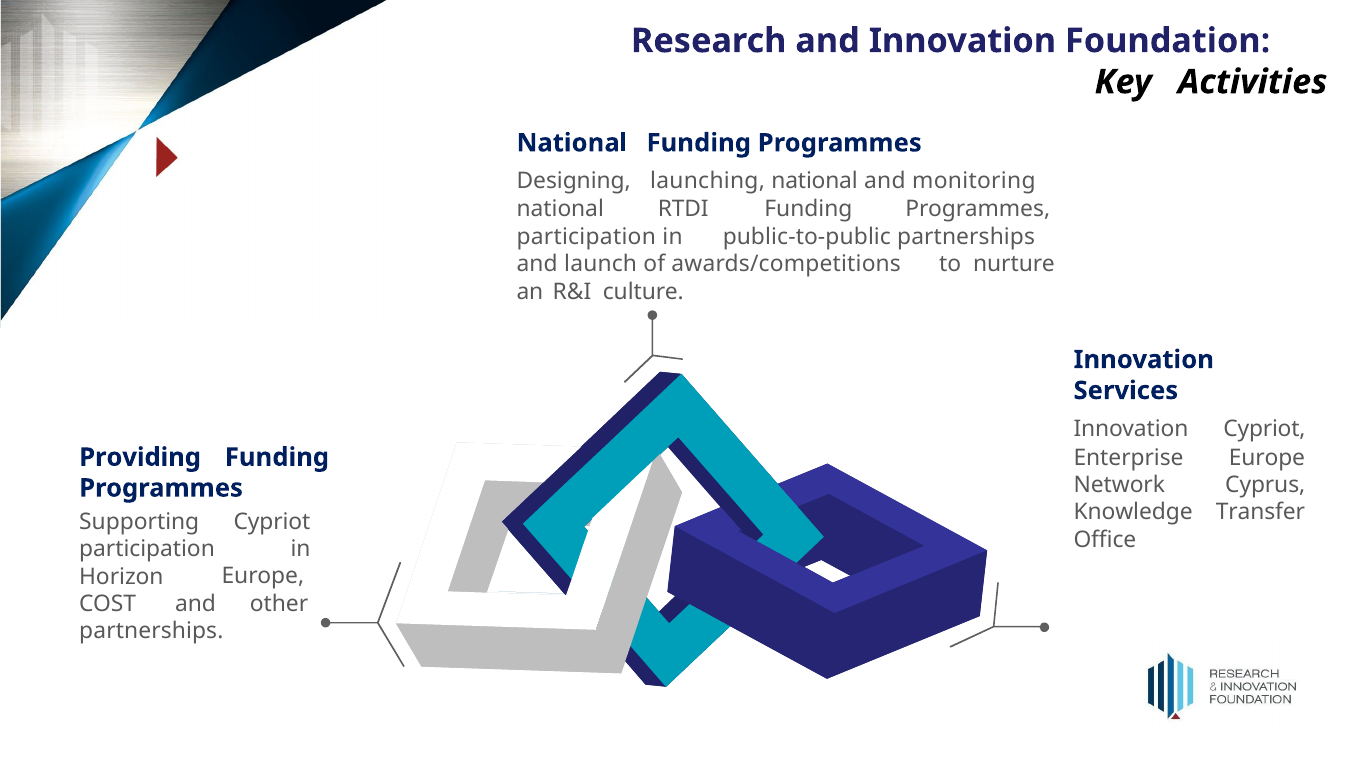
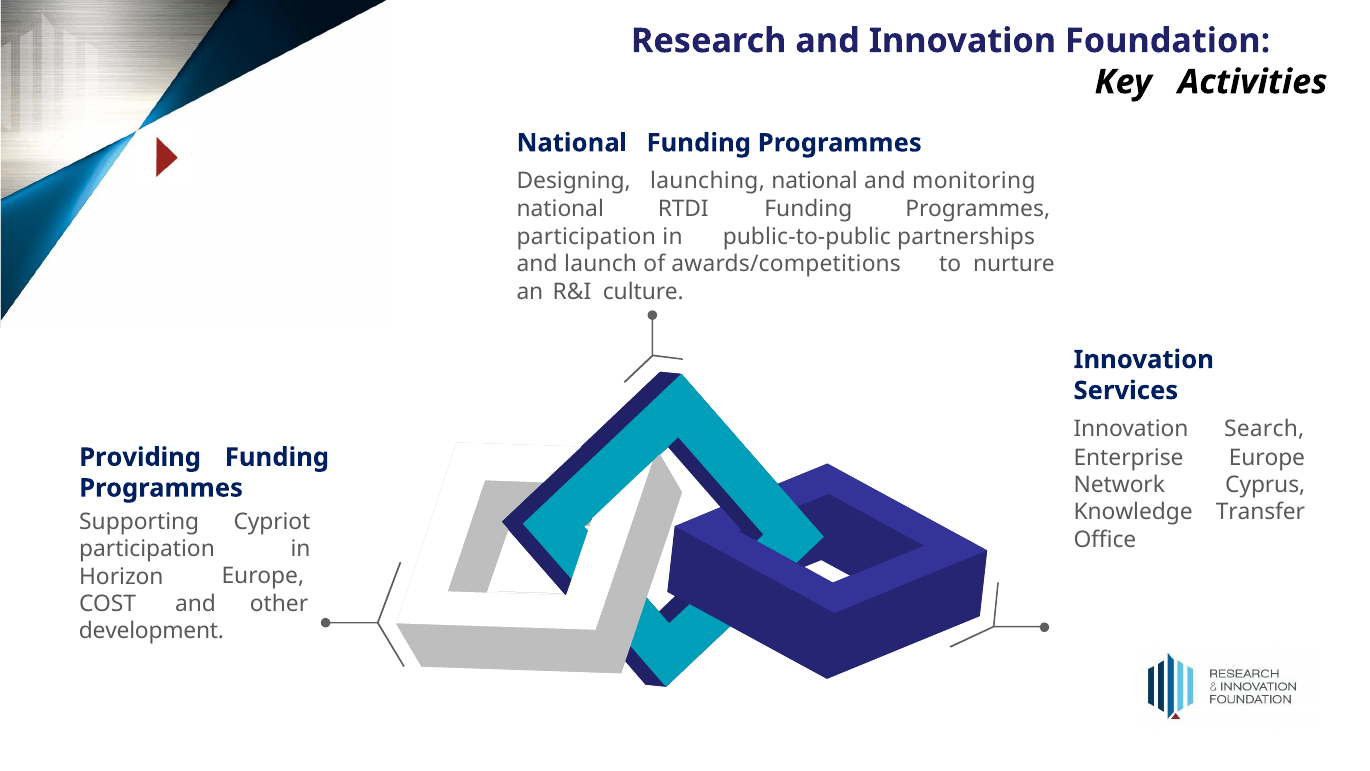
Cypriot: Cypriot -> Search (1264, 429)
partnerships: partnerships -> development (151, 631)
